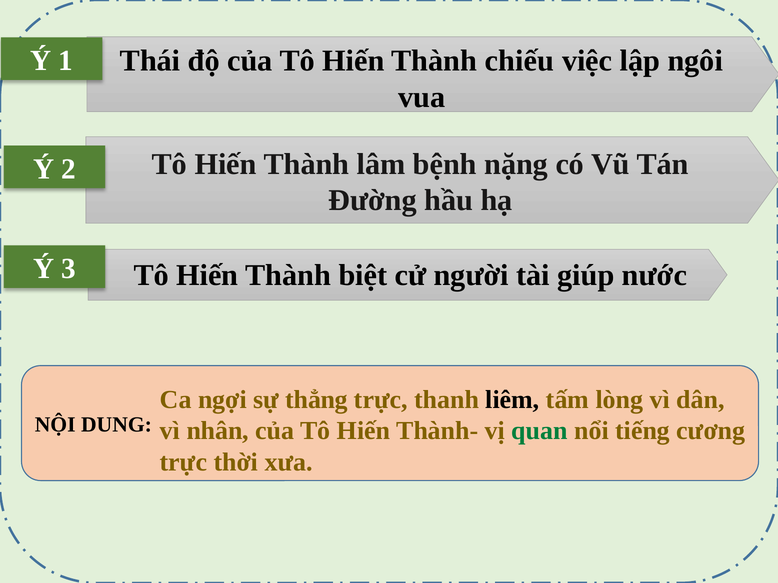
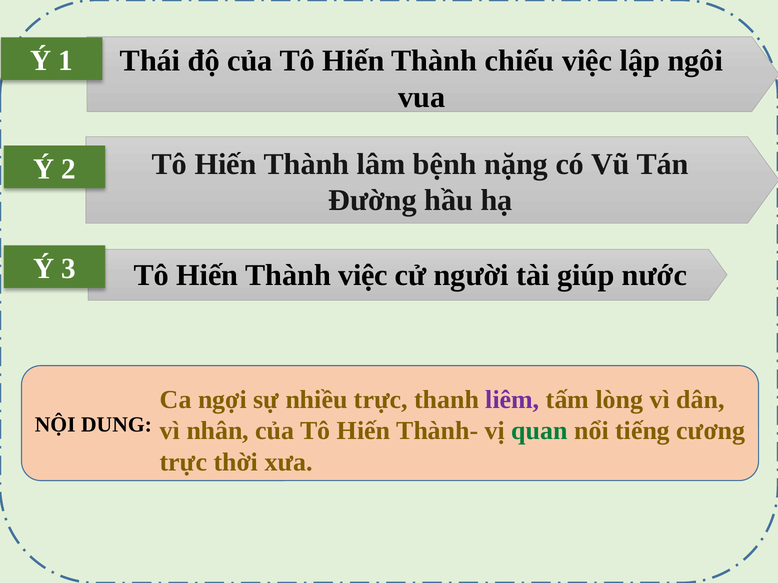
Thành biệt: biệt -> việc (363, 276)
thẳng: thẳng -> nhiều (317, 400)
liêm colour: black -> purple (512, 400)
